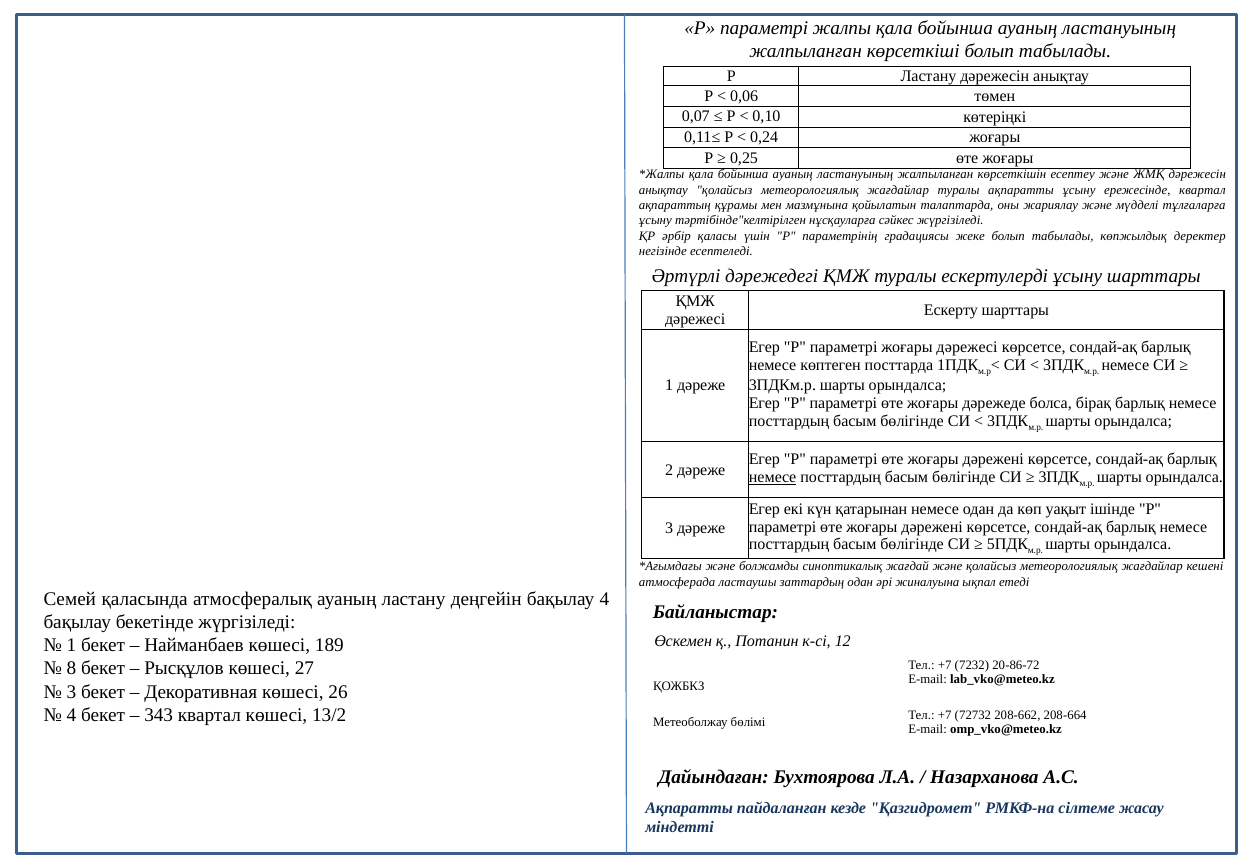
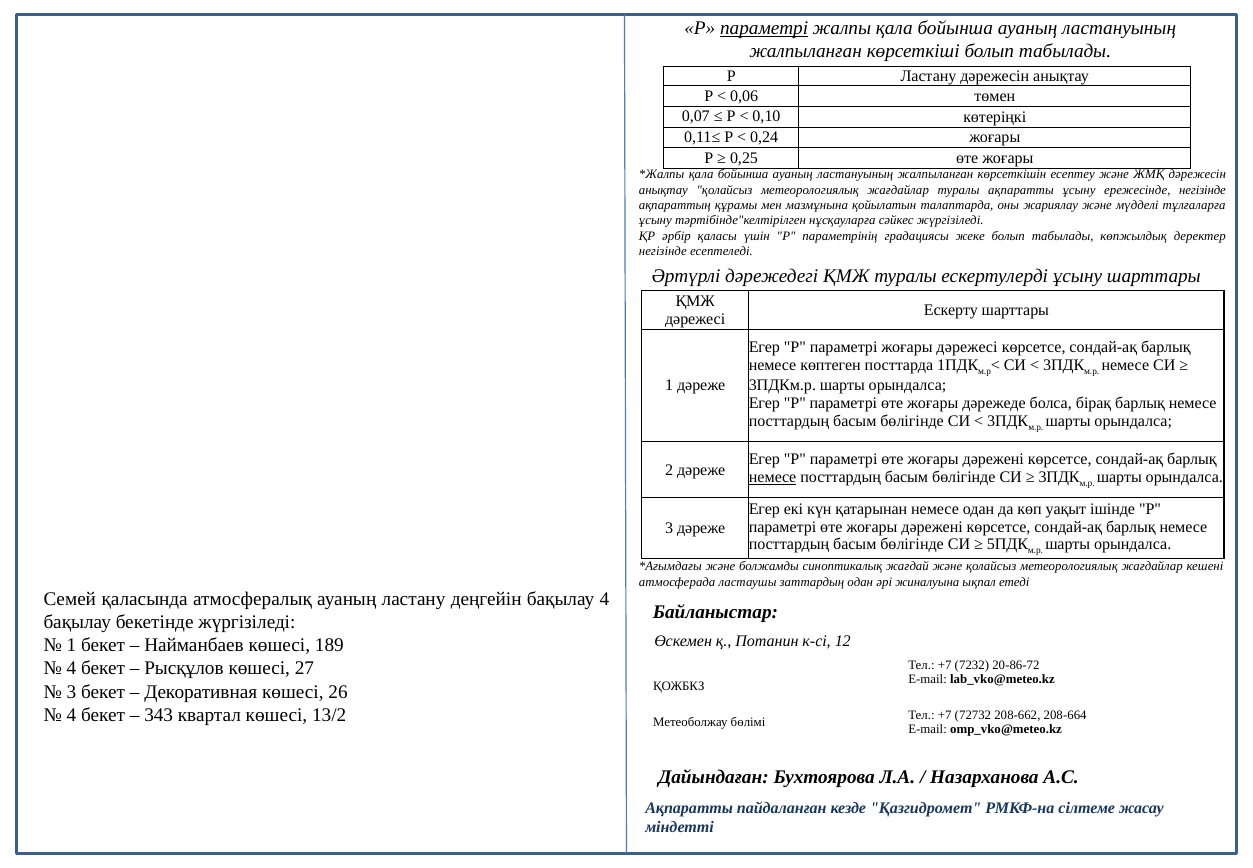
параметрі underline: none -> present (764, 28)
ережесінде квартал: квартал -> негізінде (1203, 190)
8: 8 -> 4 (72, 668)
